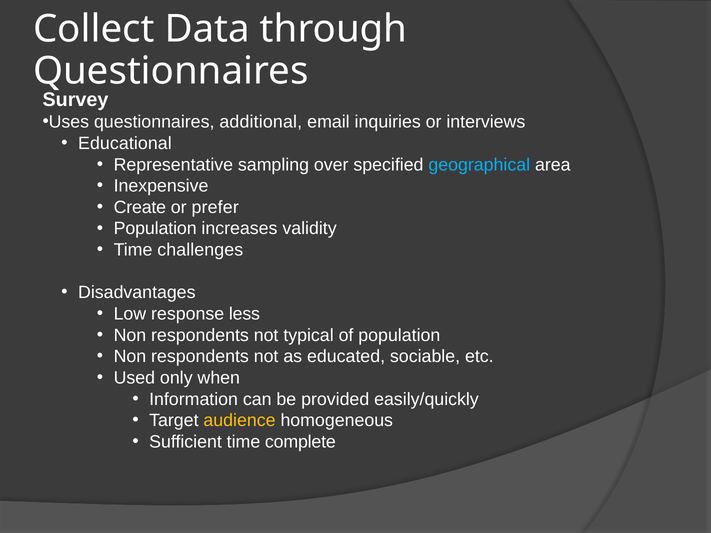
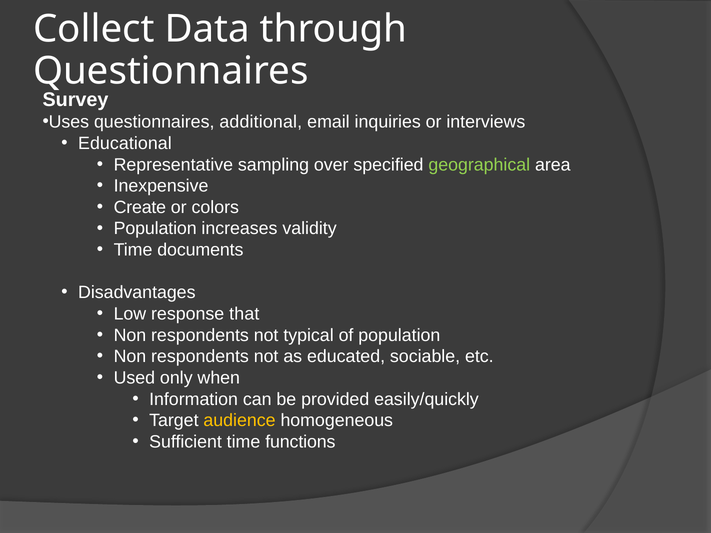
geographical colour: light blue -> light green (479, 165)
prefer: prefer -> colors (215, 207)
challenges: challenges -> documents (200, 250)
less: less -> that (244, 314)
complete: complete -> functions (300, 442)
